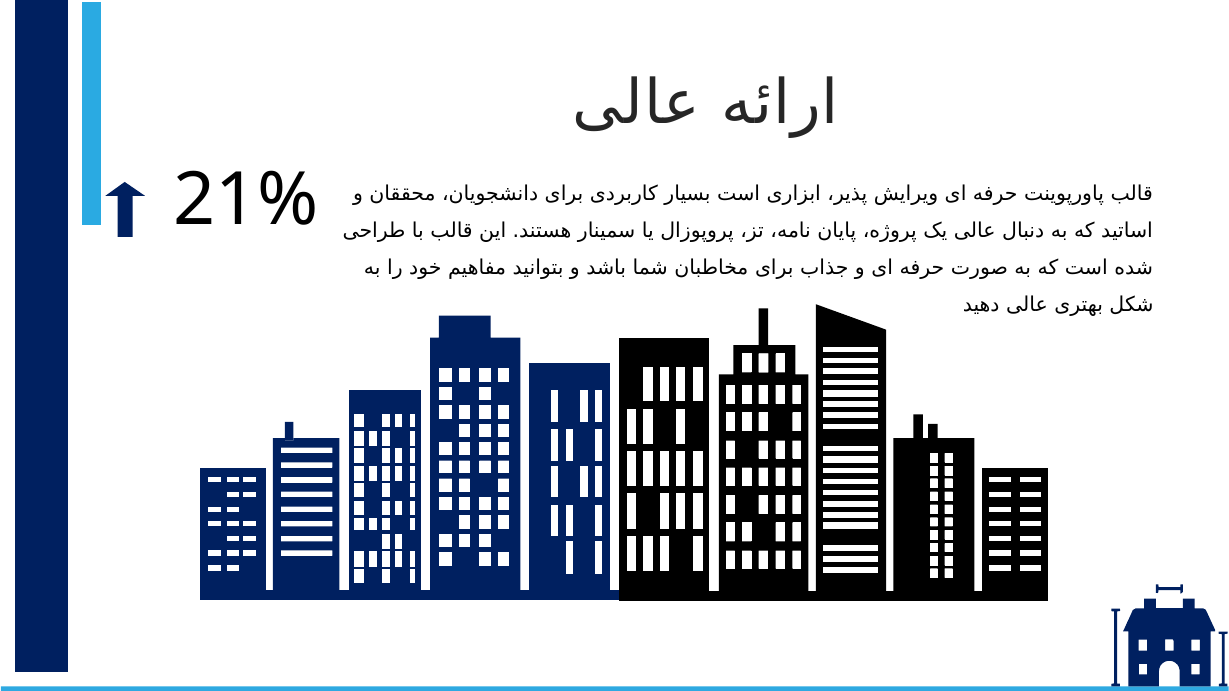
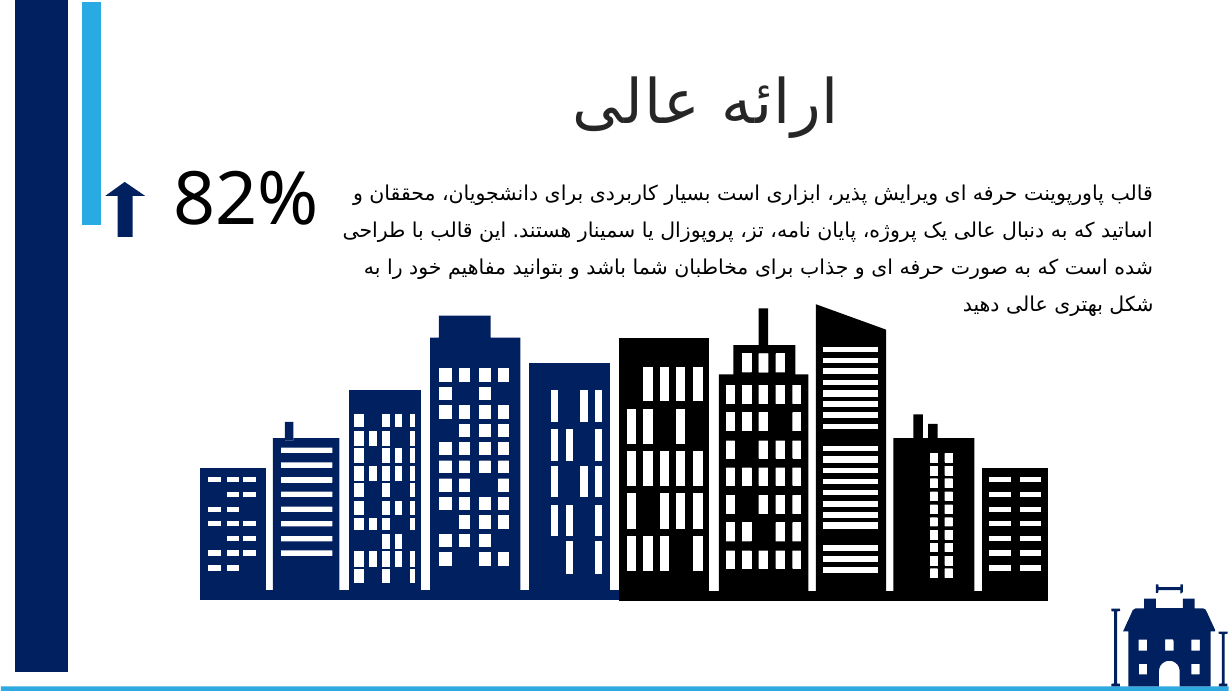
21%: 21% -> 82% (246, 201)
